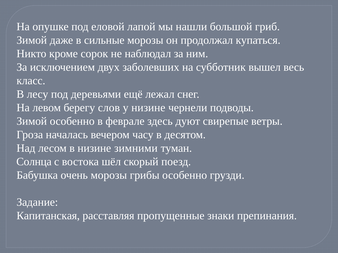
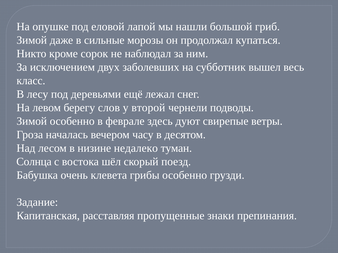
у низине: низине -> второй (148, 108)
зимними: зимними -> недалеко (136, 148)
очень морозы: морозы -> клевета (109, 175)
